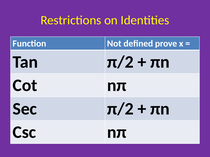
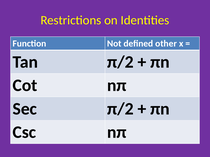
prove: prove -> other (166, 44)
